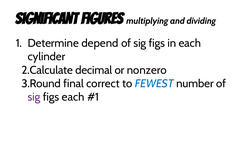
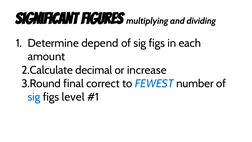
cylinder: cylinder -> amount (46, 57)
nonzero: nonzero -> increase (147, 70)
sig colour: purple -> blue (34, 97)
figs each: each -> level (73, 97)
